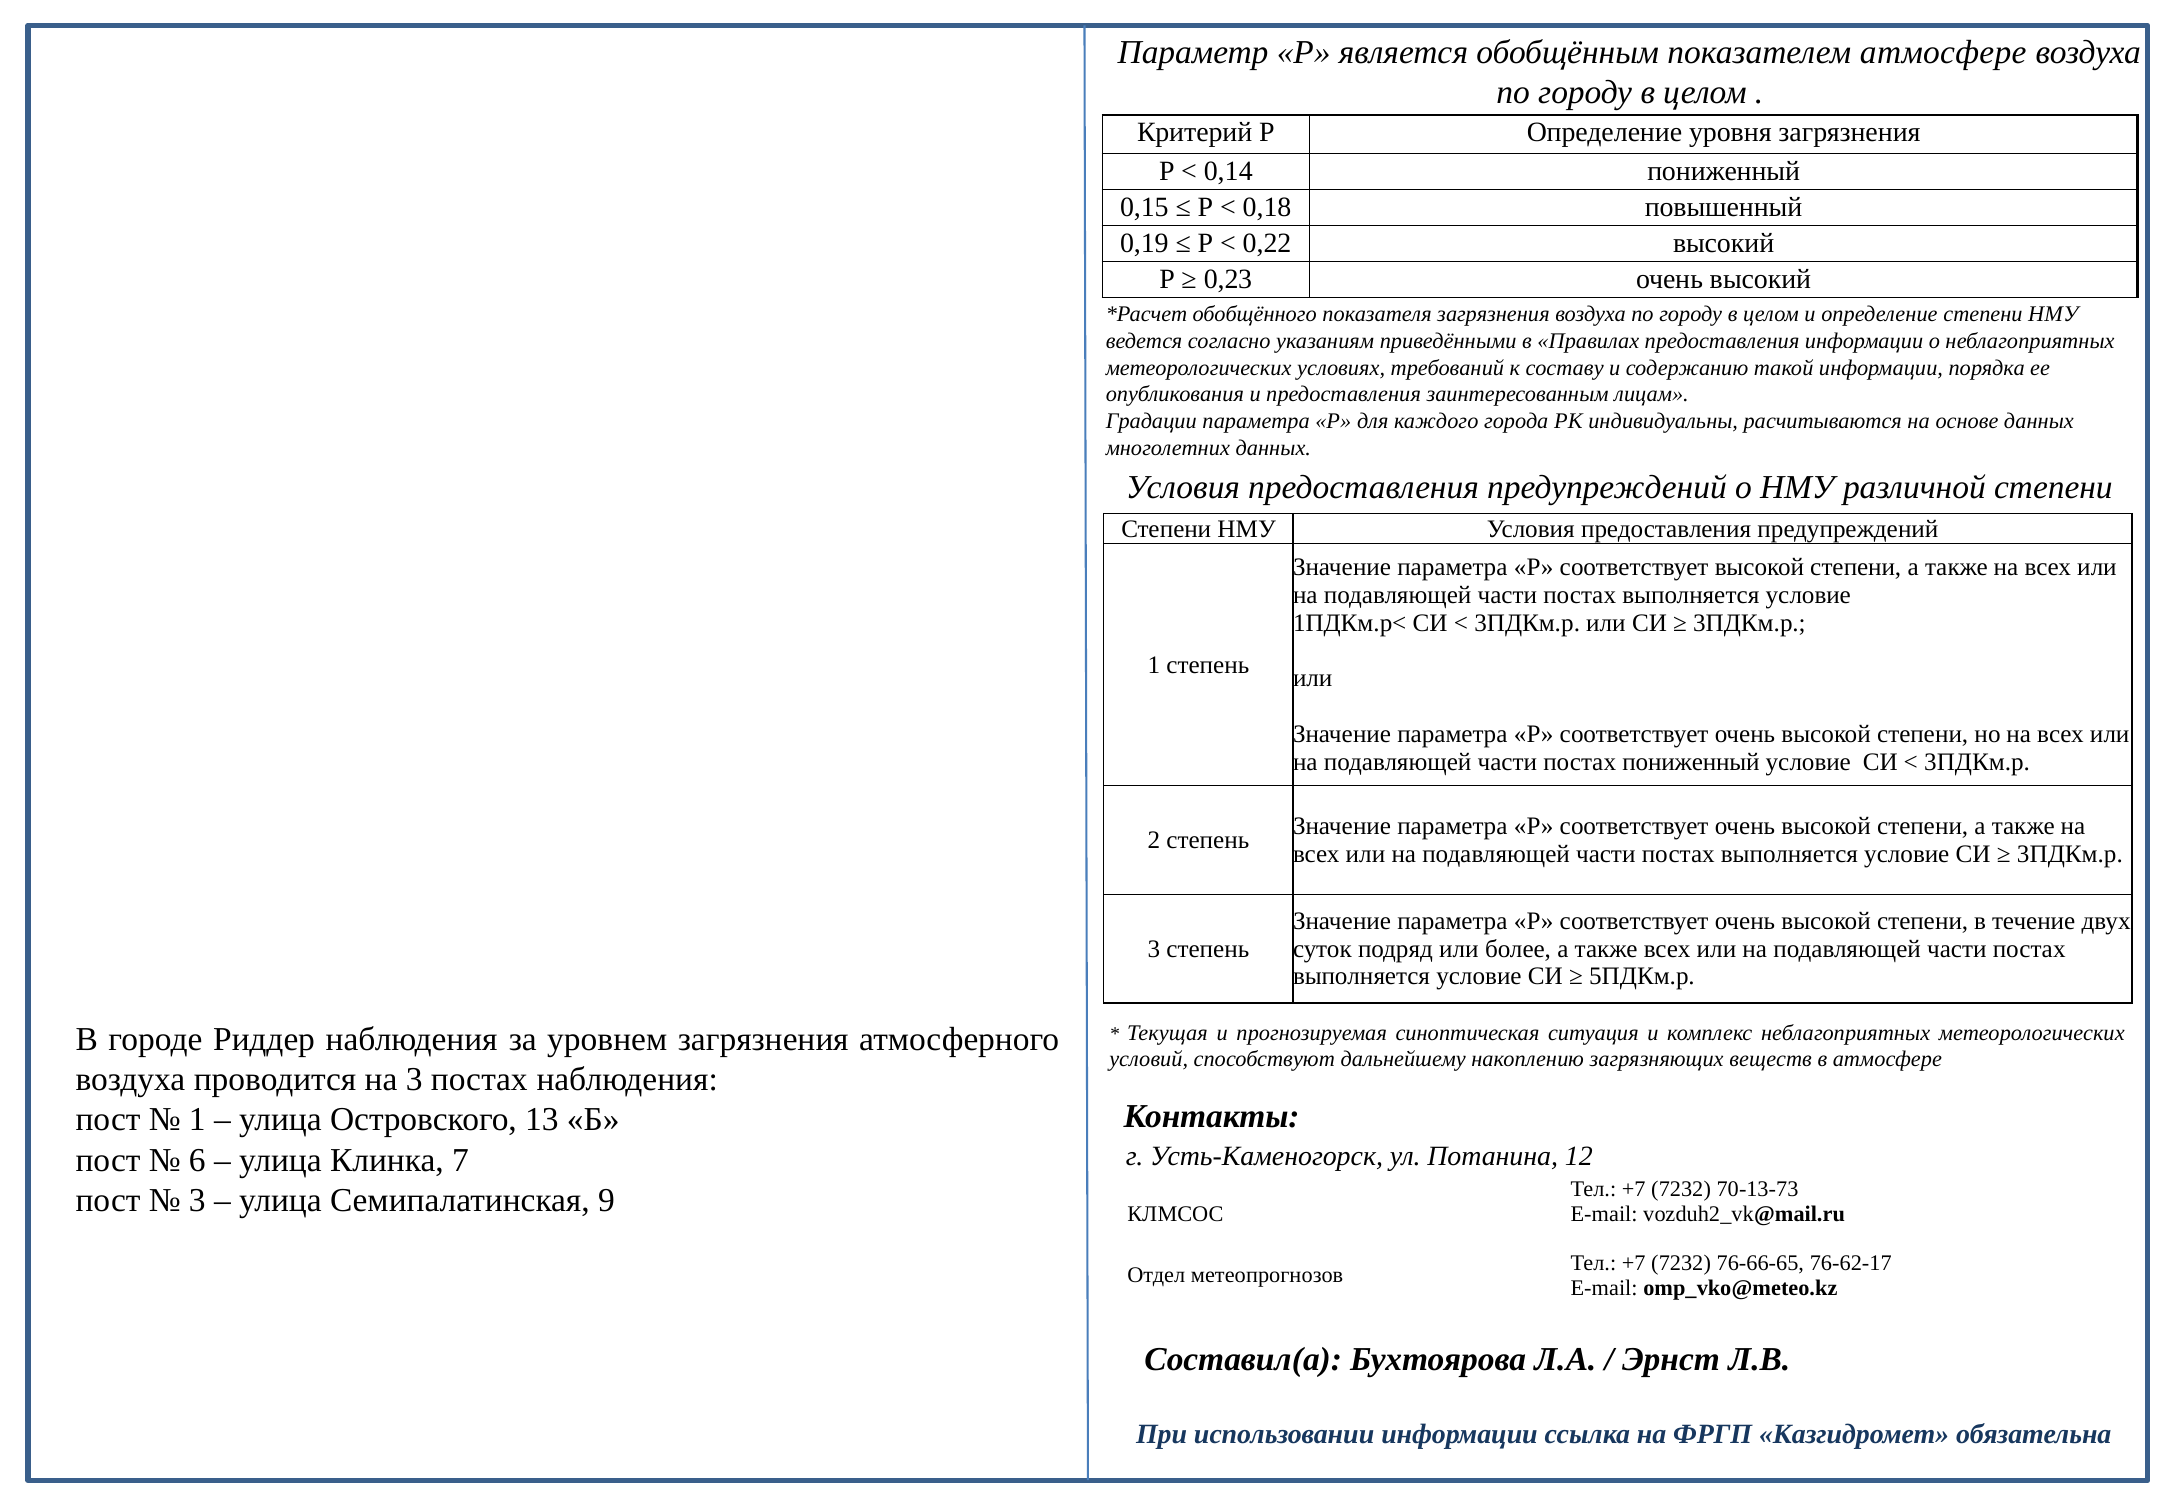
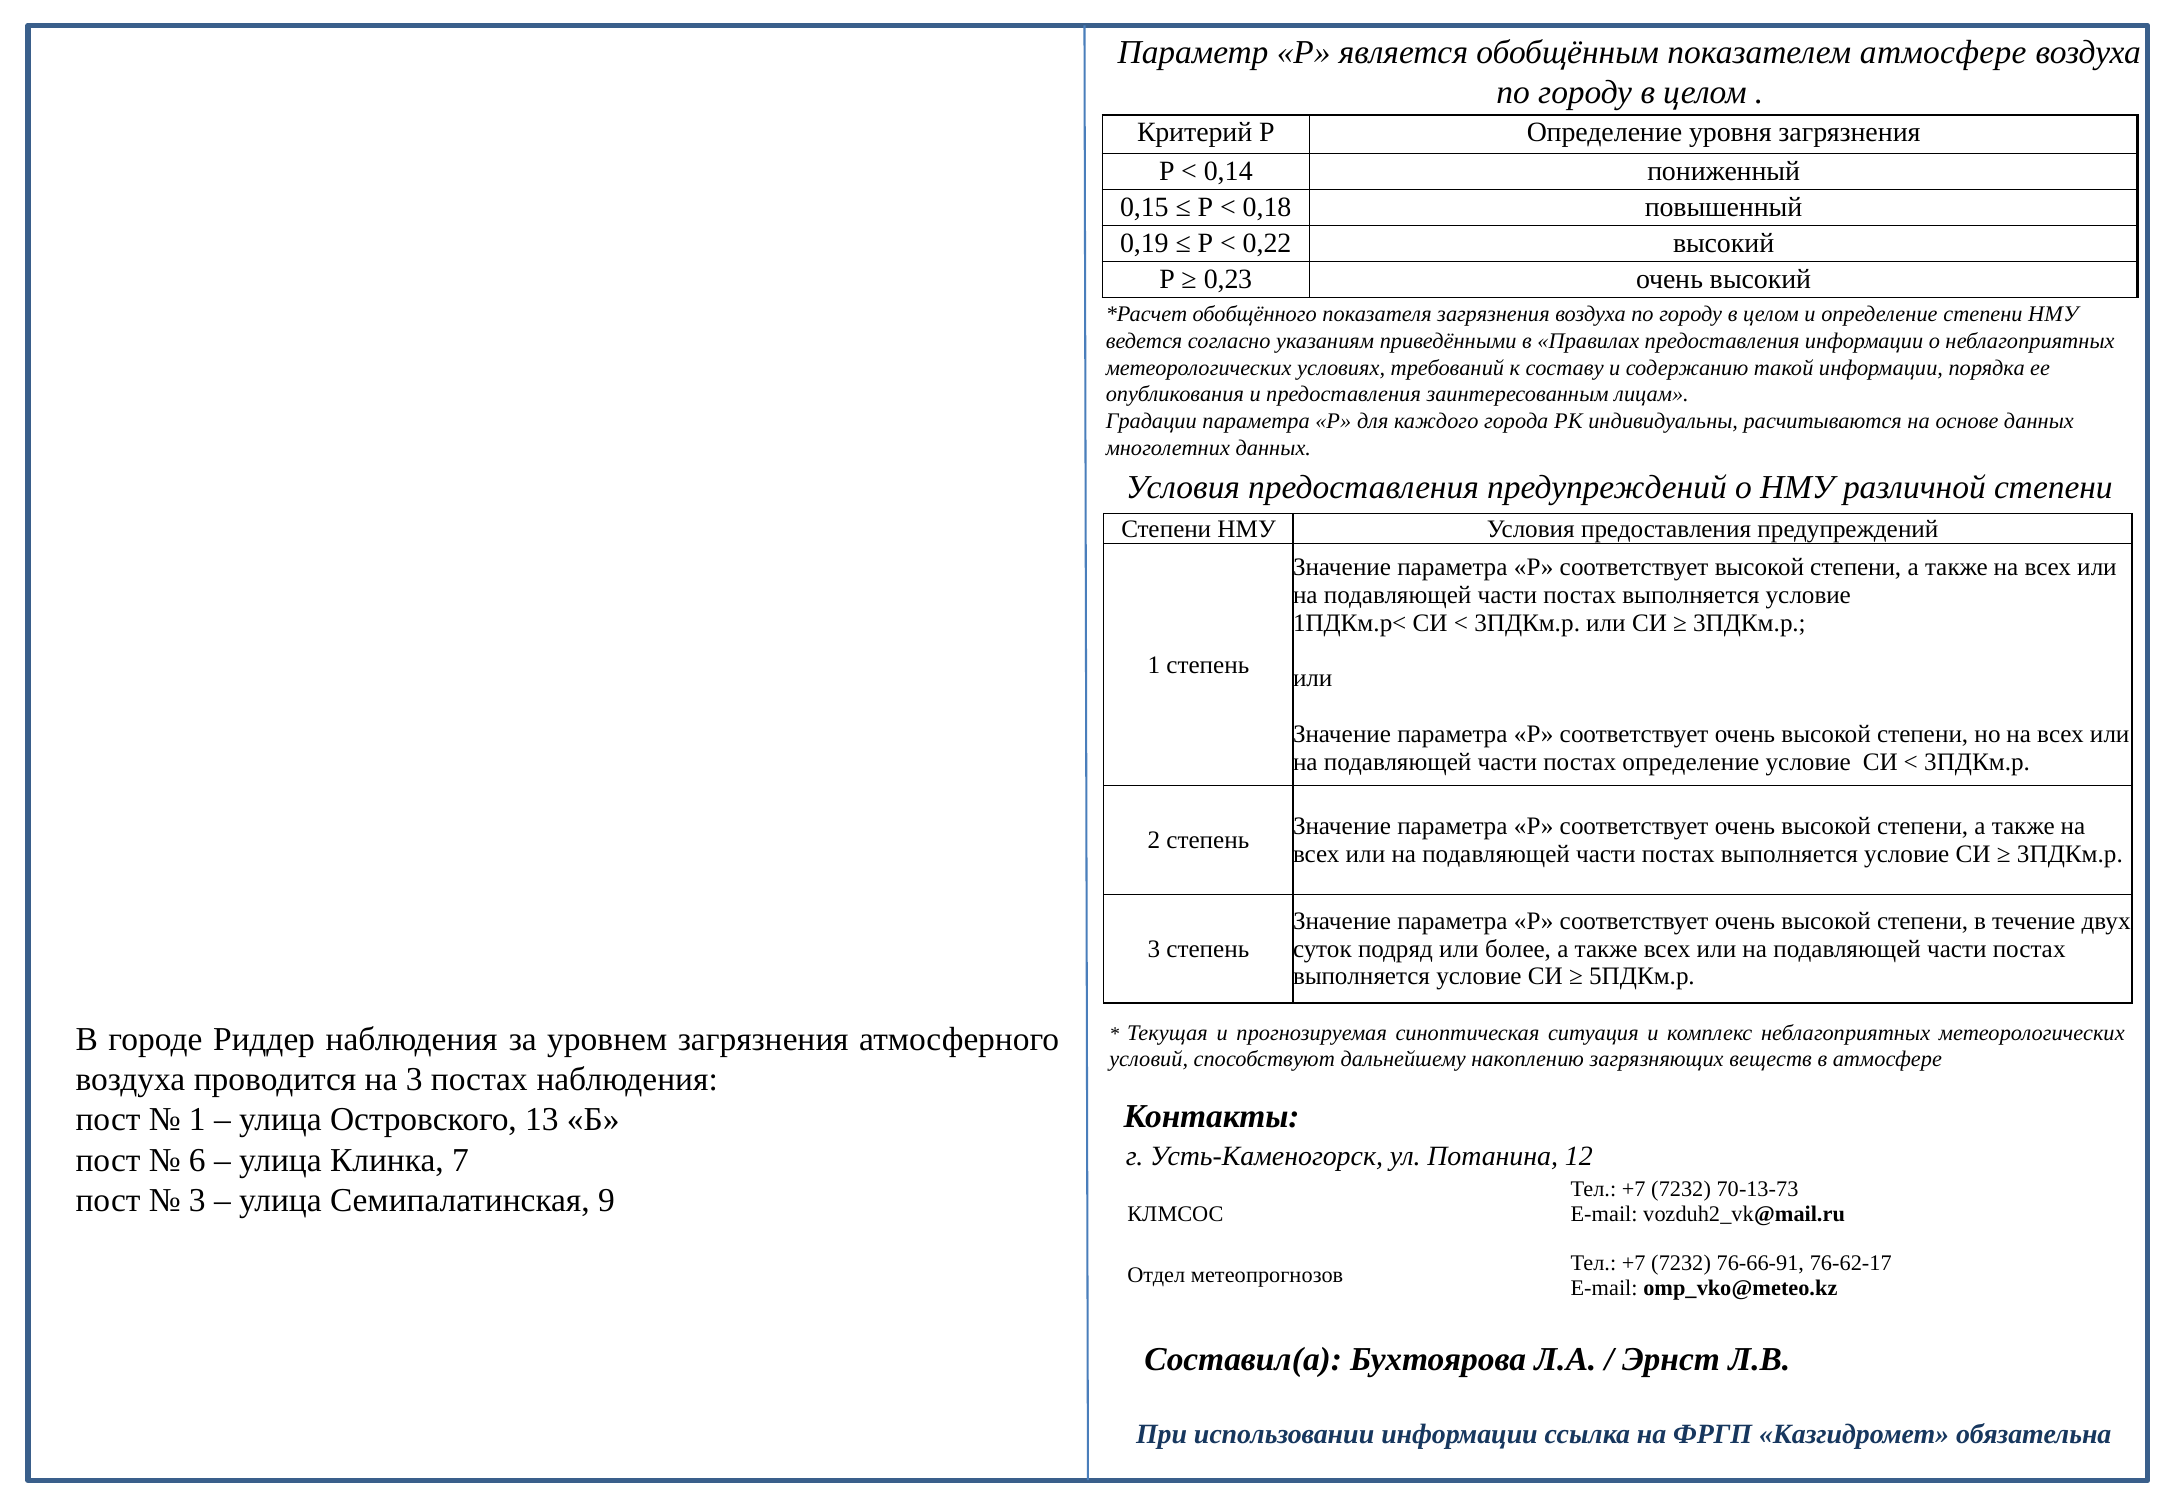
постах пониженный: пониженный -> определение (1691, 762)
76-66-65: 76-66-65 -> 76-66-91 (1760, 1263)
